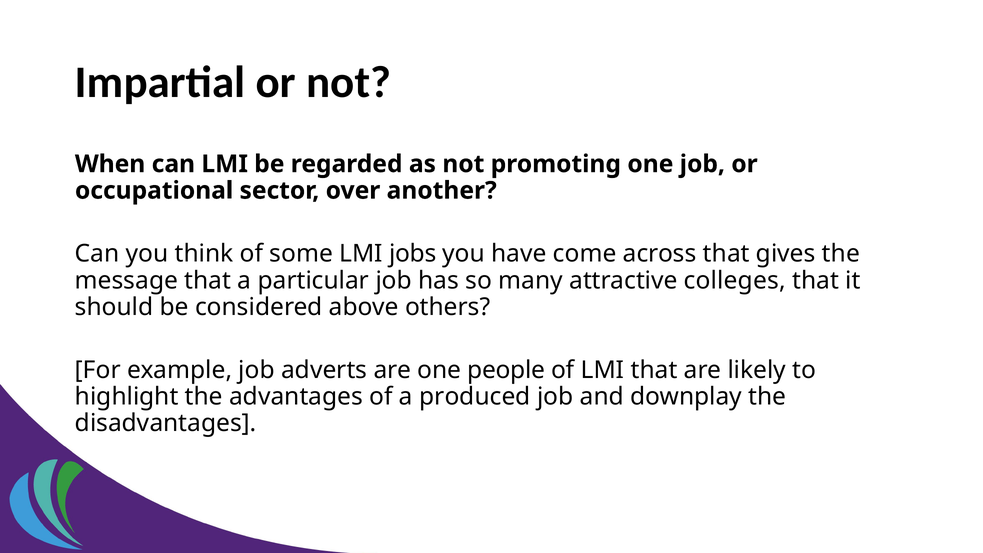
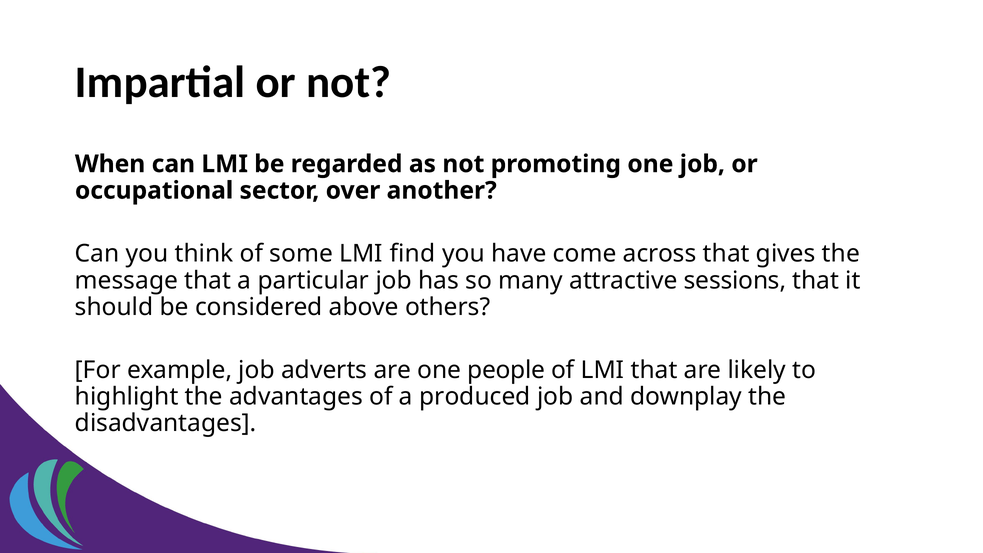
jobs: jobs -> find (412, 254)
colleges: colleges -> sessions (735, 280)
